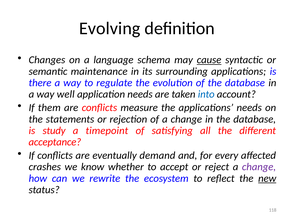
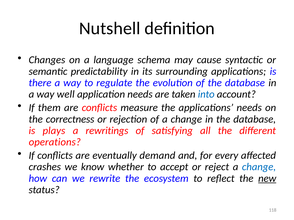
Evolving: Evolving -> Nutshell (110, 28)
cause underline: present -> none (209, 60)
maintenance: maintenance -> predictability (99, 71)
statements: statements -> correctness (70, 119)
study: study -> plays (54, 131)
timepoint: timepoint -> rewritings (107, 131)
acceptance: acceptance -> operations (55, 142)
change colour: purple -> blue (259, 167)
